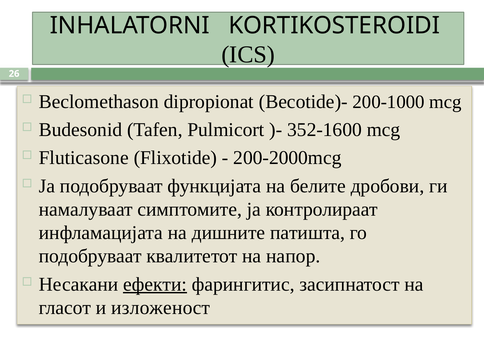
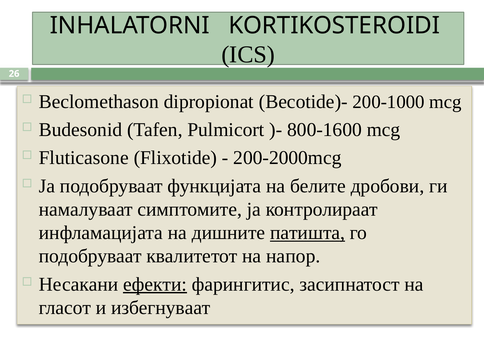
352-1600: 352-1600 -> 800-1600 (325, 130)
патишта underline: none -> present (308, 233)
изложеност: изложеност -> избегнуваат (161, 308)
